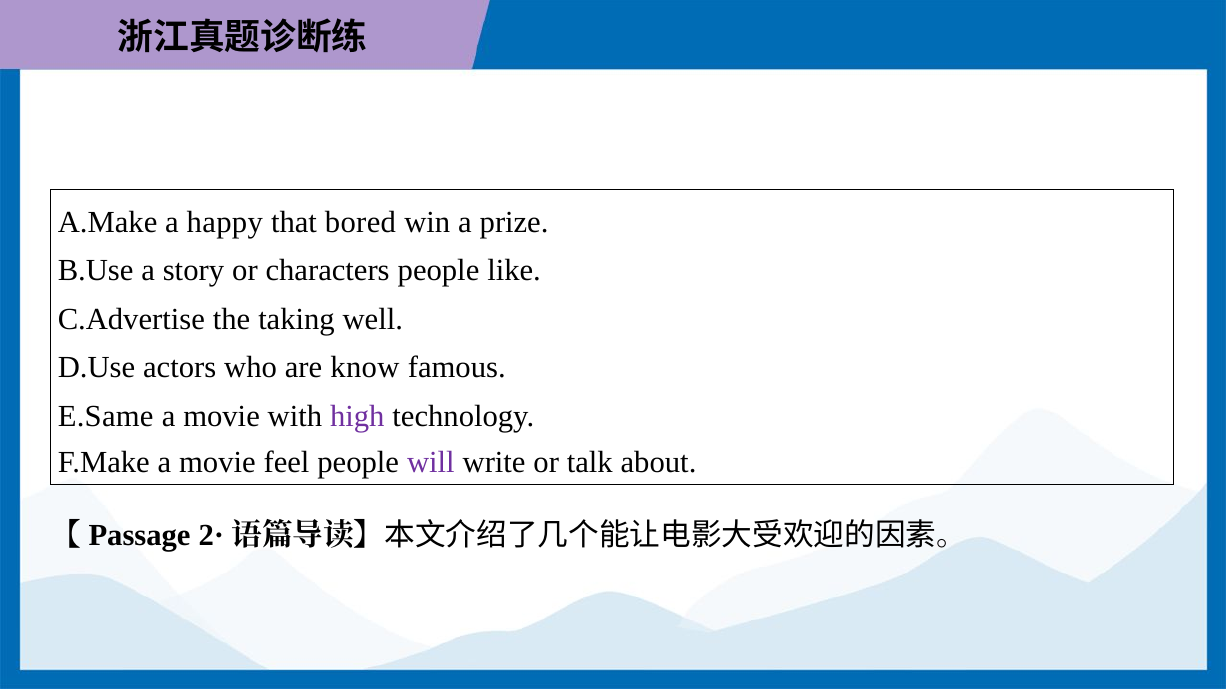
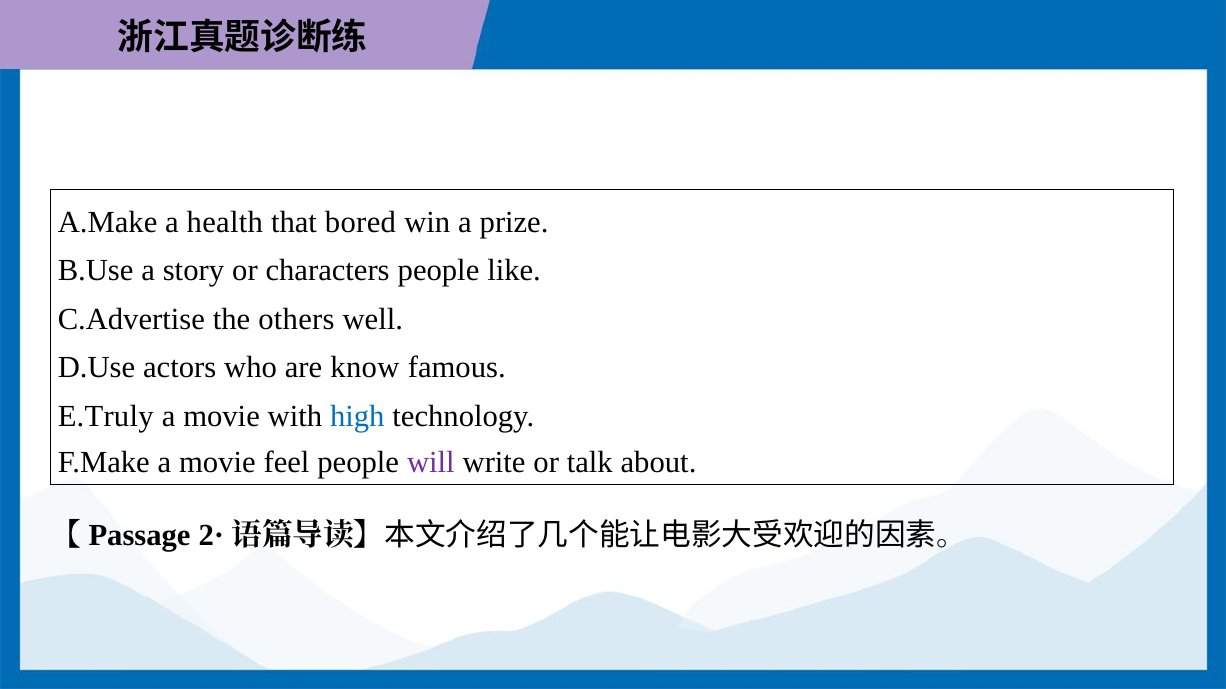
happy: happy -> health (225, 222)
taking: taking -> others (296, 319)
E.Same: E.Same -> E.Truly (106, 417)
high colour: purple -> blue (357, 417)
